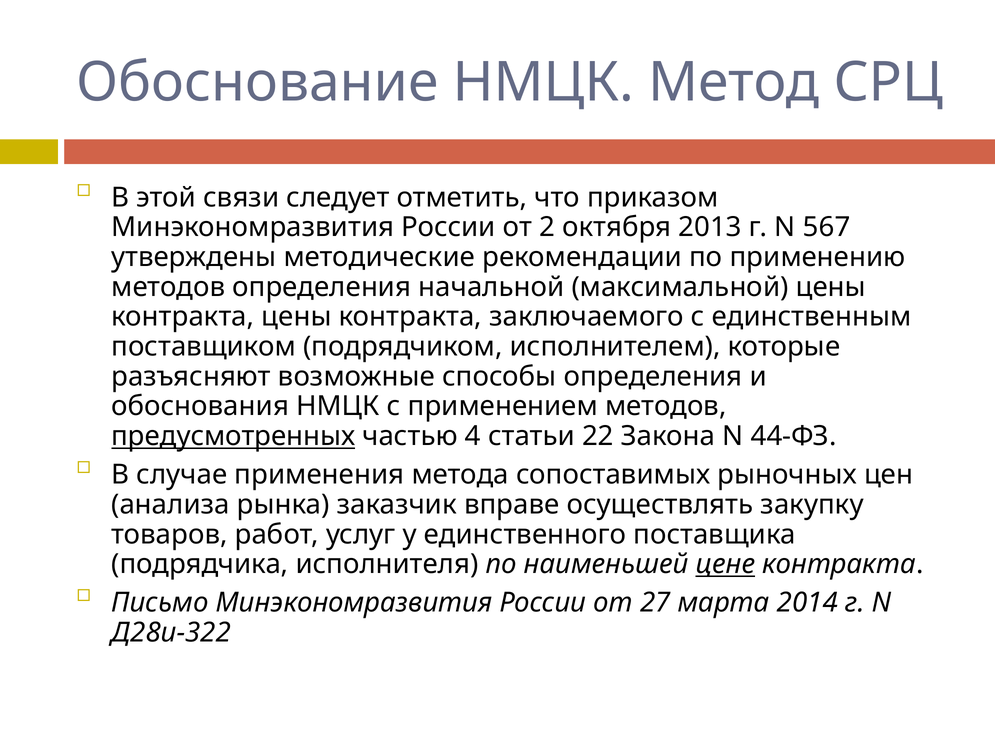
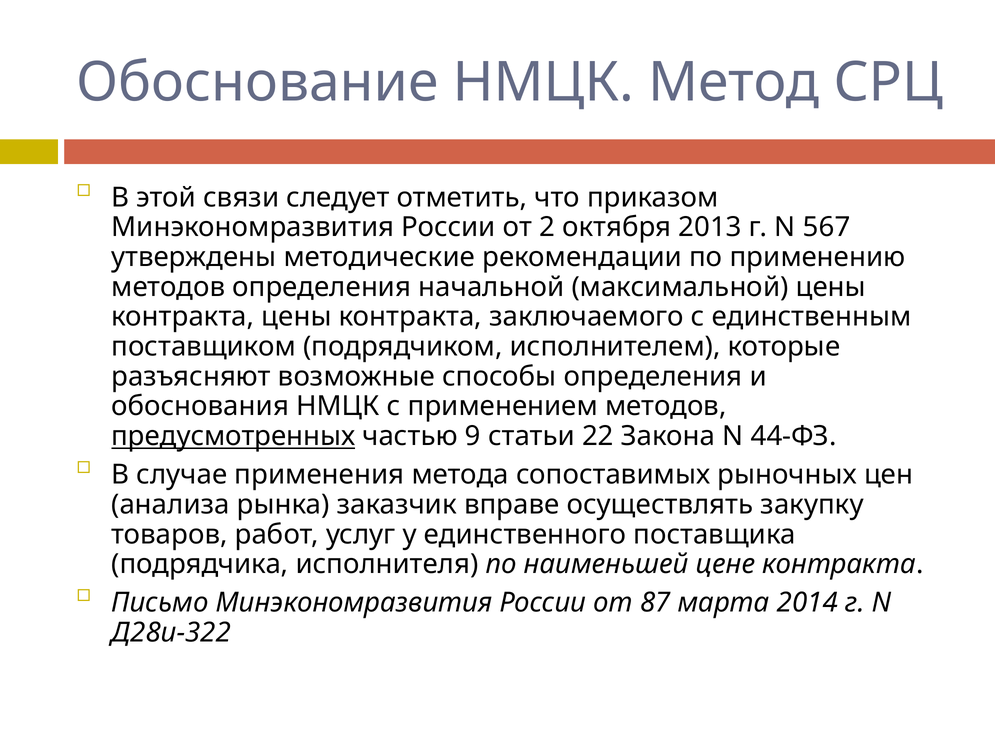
4: 4 -> 9 (473, 436)
цене underline: present -> none (725, 564)
27: 27 -> 87 (655, 603)
